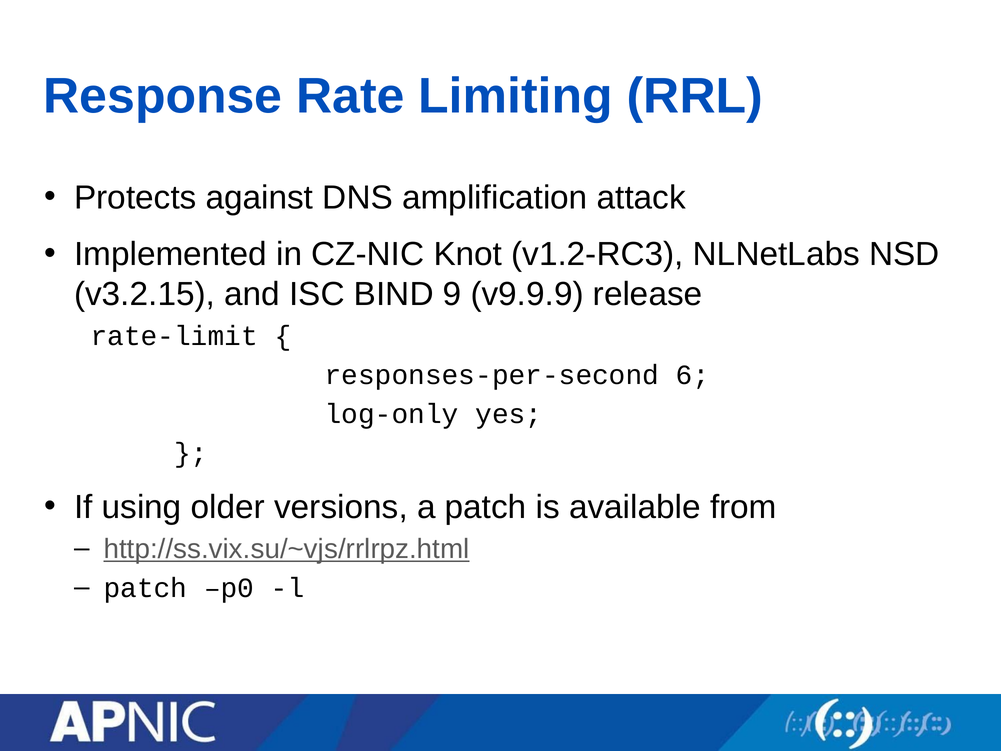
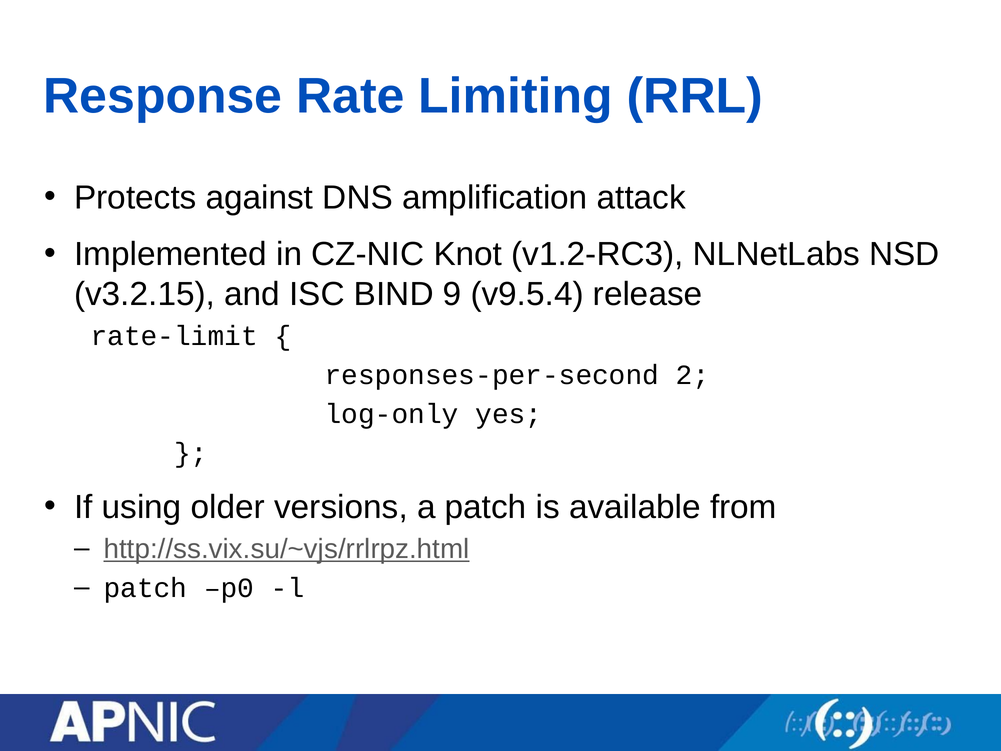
v9.9.9: v9.9.9 -> v9.5.4 (527, 294)
6: 6 -> 2 (693, 375)
